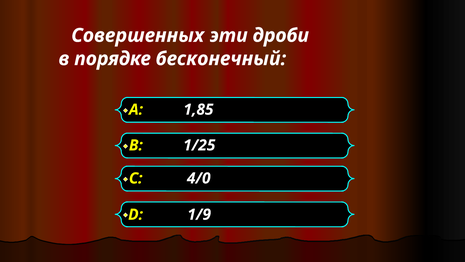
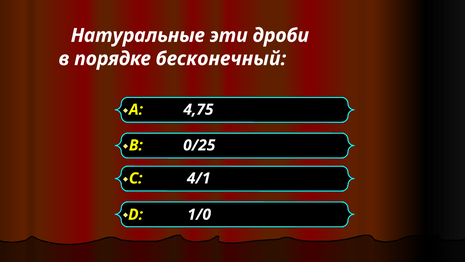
Совершенных: Совершенных -> Натуральные (138, 35)
1,85: 1,85 -> 4,75 (198, 109)
1/25: 1/25 -> 0/25 (199, 145)
4/0: 4/0 -> 4/1 (199, 178)
1/9: 1/9 -> 1/0 (199, 214)
